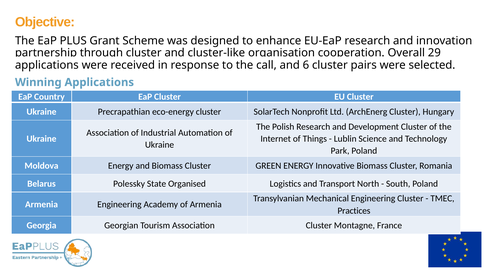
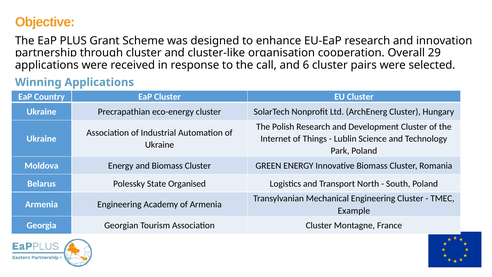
Practices: Practices -> Example (354, 210)
